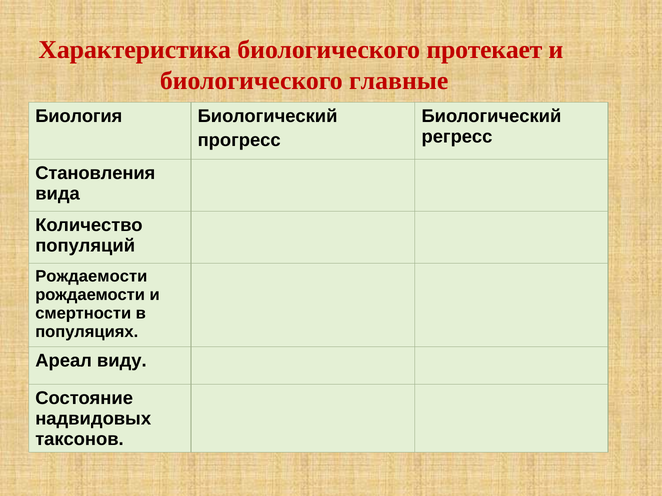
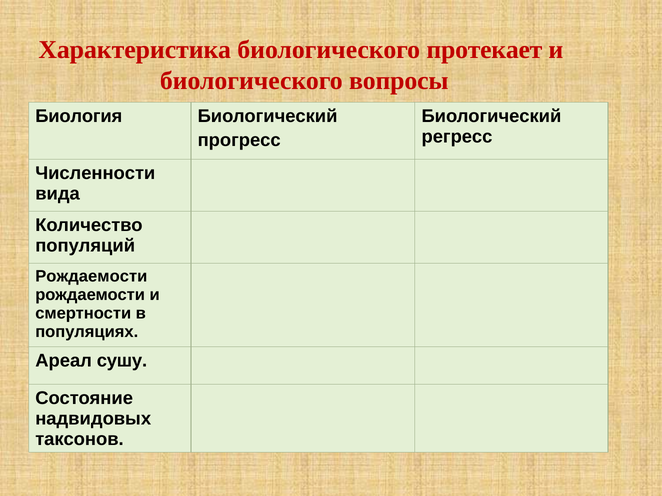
главные: главные -> вопросы (399, 81)
Становления: Становления -> Численности (95, 174)
виду: виду -> сушу (122, 361)
